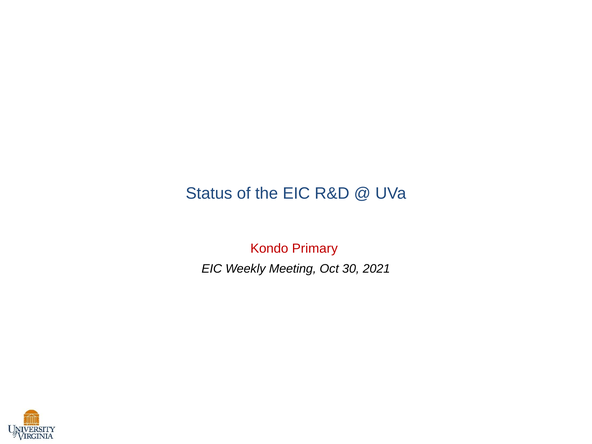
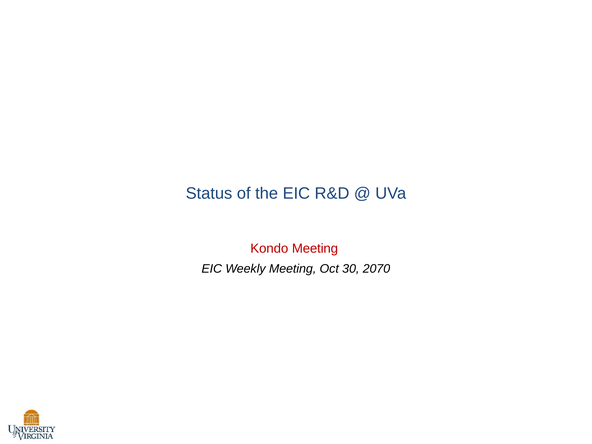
Kondo Primary: Primary -> Meeting (315, 249)
2021: 2021 -> 2070 (376, 269)
